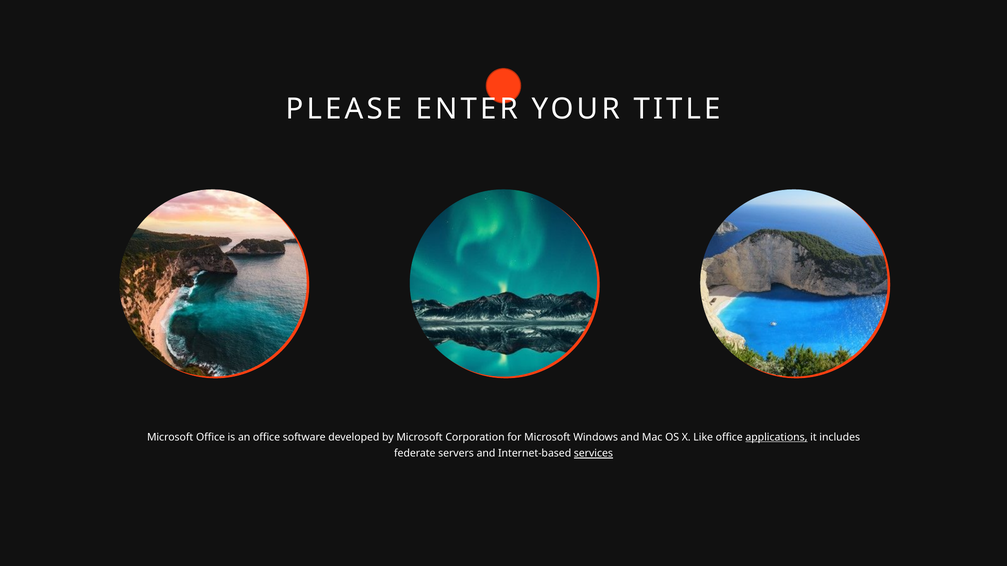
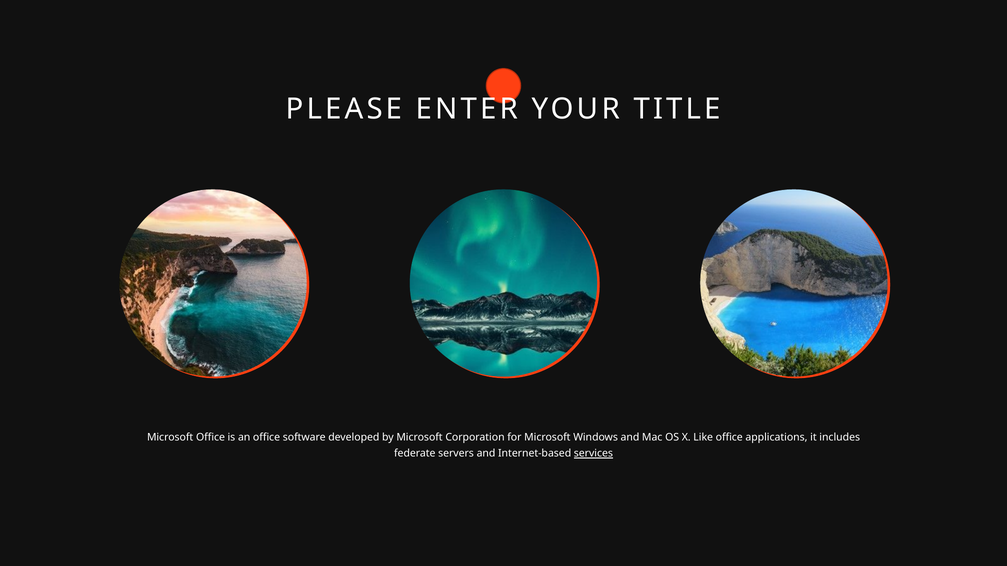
applications underline: present -> none (776, 437)
